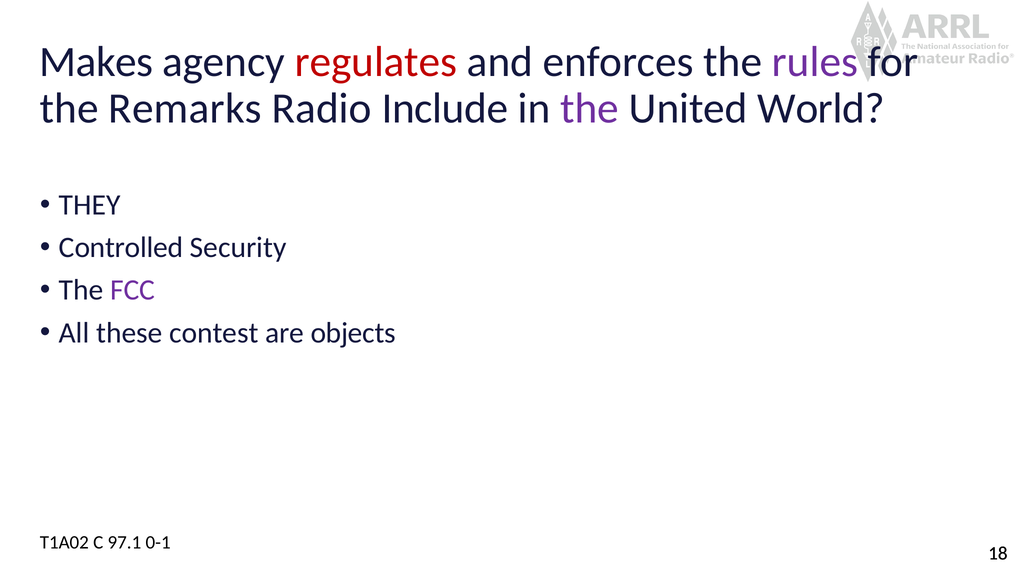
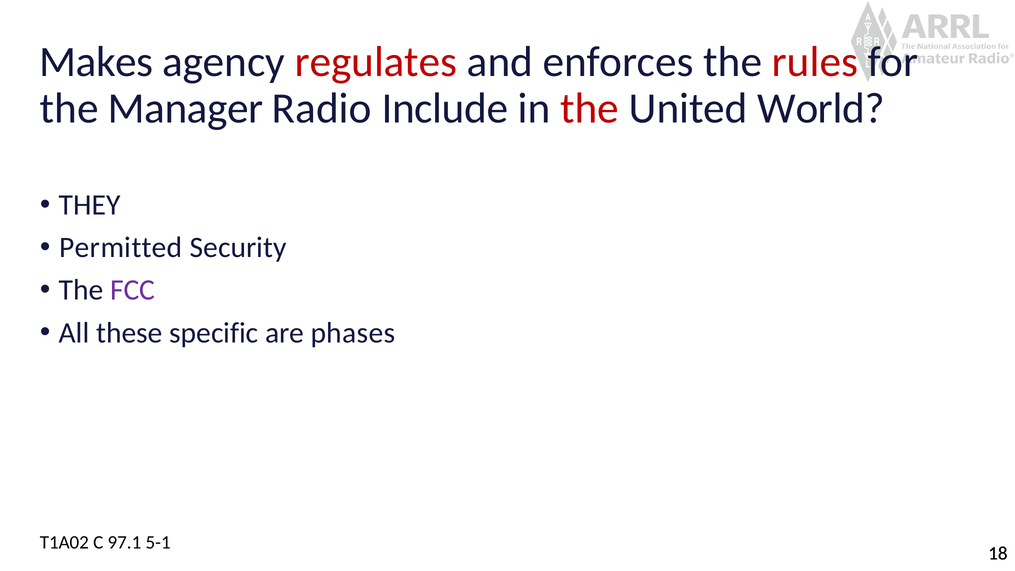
rules colour: purple -> red (815, 62)
Remarks: Remarks -> Manager (185, 109)
the colour: purple -> red (589, 109)
Controlled: Controlled -> Permitted (121, 248)
contest: contest -> specific (214, 333)
objects: objects -> phases (353, 333)
0-1: 0-1 -> 5-1 (158, 542)
